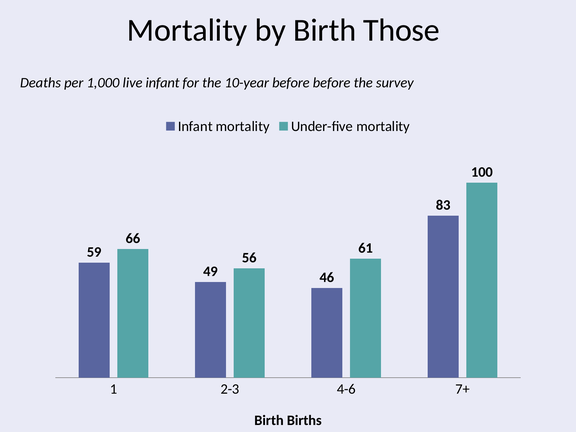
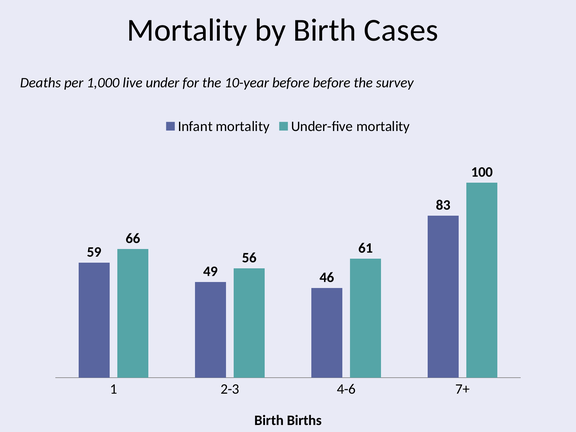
Those: Those -> Cases (401, 30)
live infant: infant -> under (163, 83)
